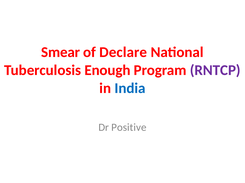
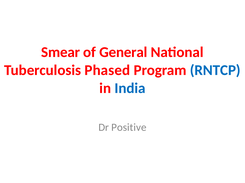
Declare: Declare -> General (123, 52)
Enough: Enough -> Phased (107, 70)
RNTCP colour: purple -> blue (215, 70)
